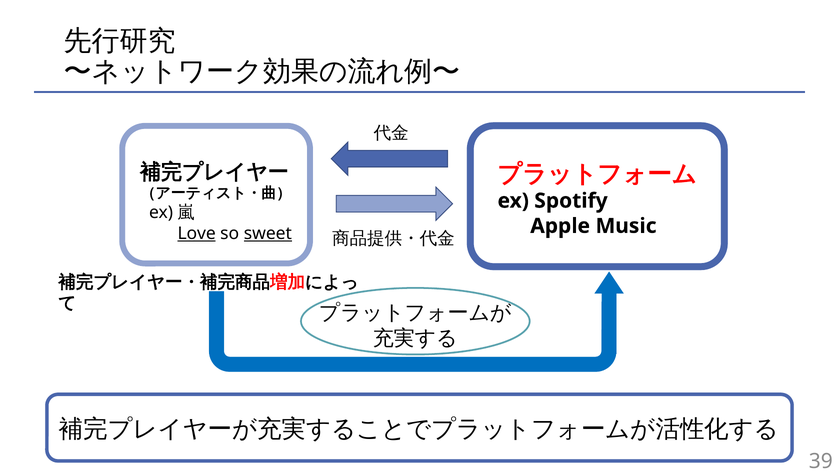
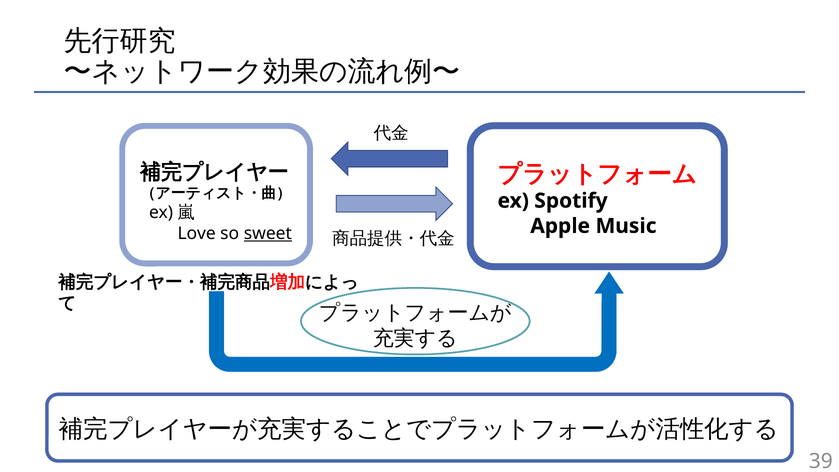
Love underline: present -> none (197, 233)
